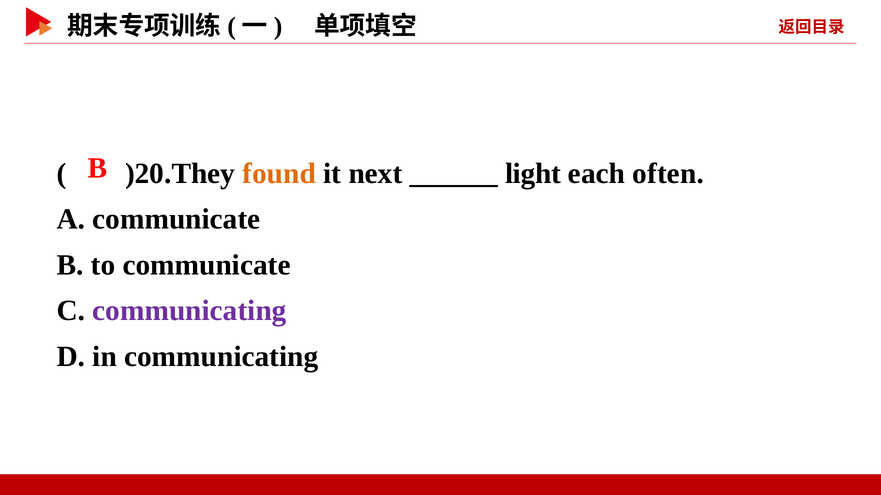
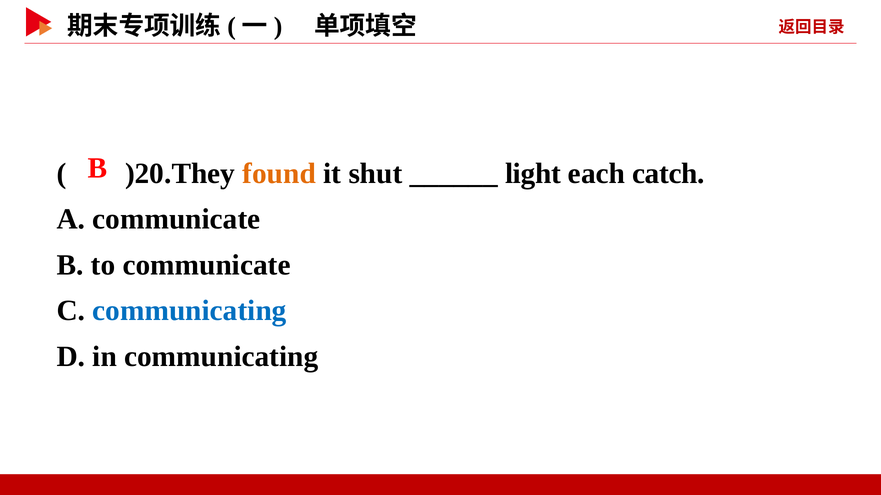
next: next -> shut (375, 174)
often: often -> catch (668, 174)
communicating colour: purple -> blue (189, 311)
